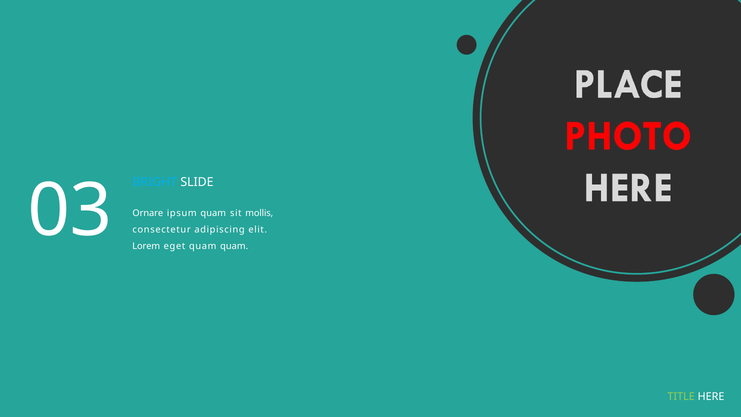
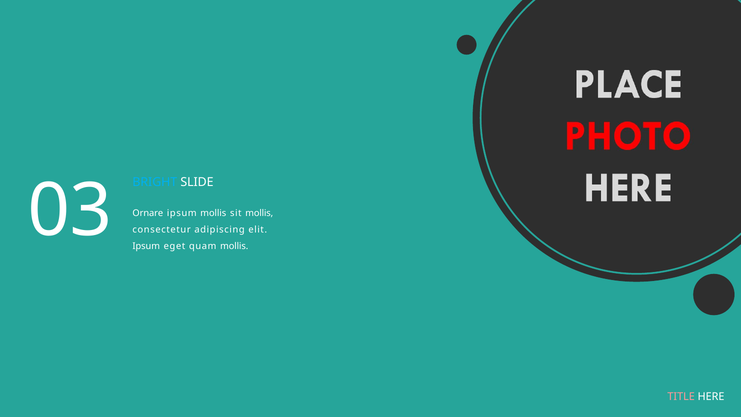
ipsum quam: quam -> mollis (213, 213)
Lorem: Lorem -> Ipsum (146, 246)
quam quam: quam -> mollis (234, 246)
TITLE colour: light green -> pink (681, 397)
